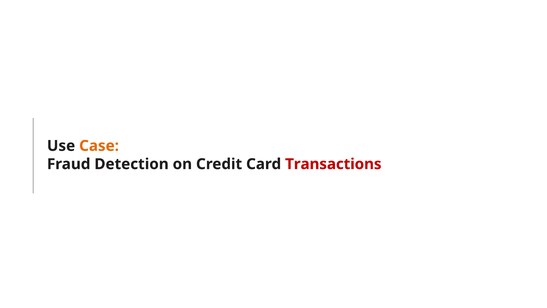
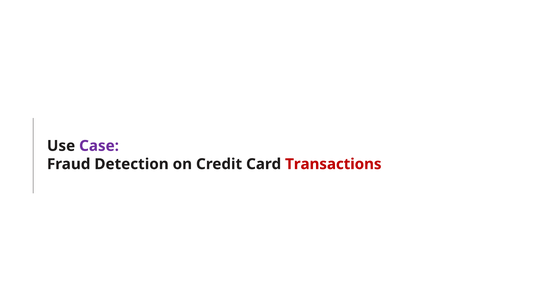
Case colour: orange -> purple (99, 146)
